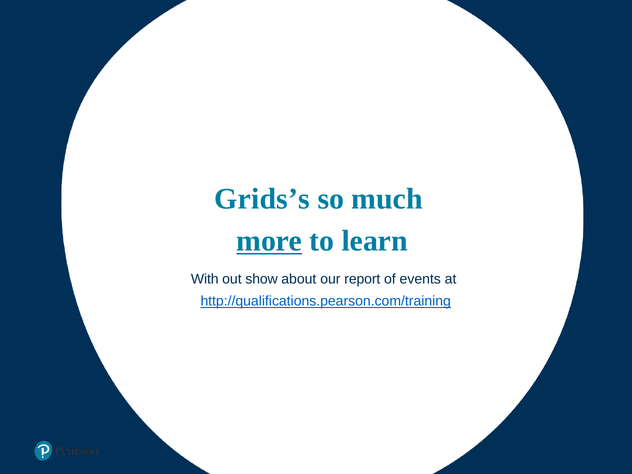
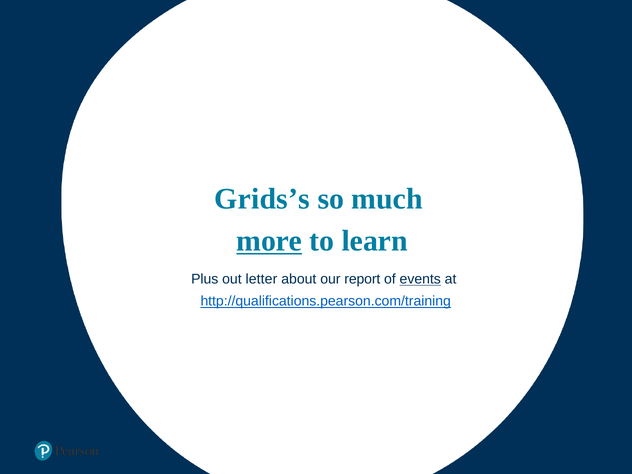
With: With -> Plus (205, 279)
show: show -> letter (261, 279)
events underline: none -> present (420, 279)
